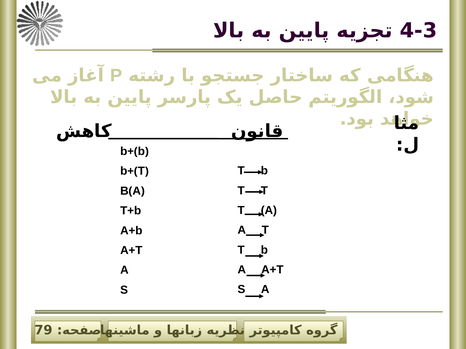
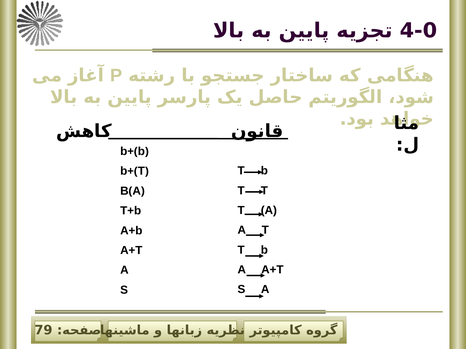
4-3: 4-3 -> 4-0 (419, 31)
